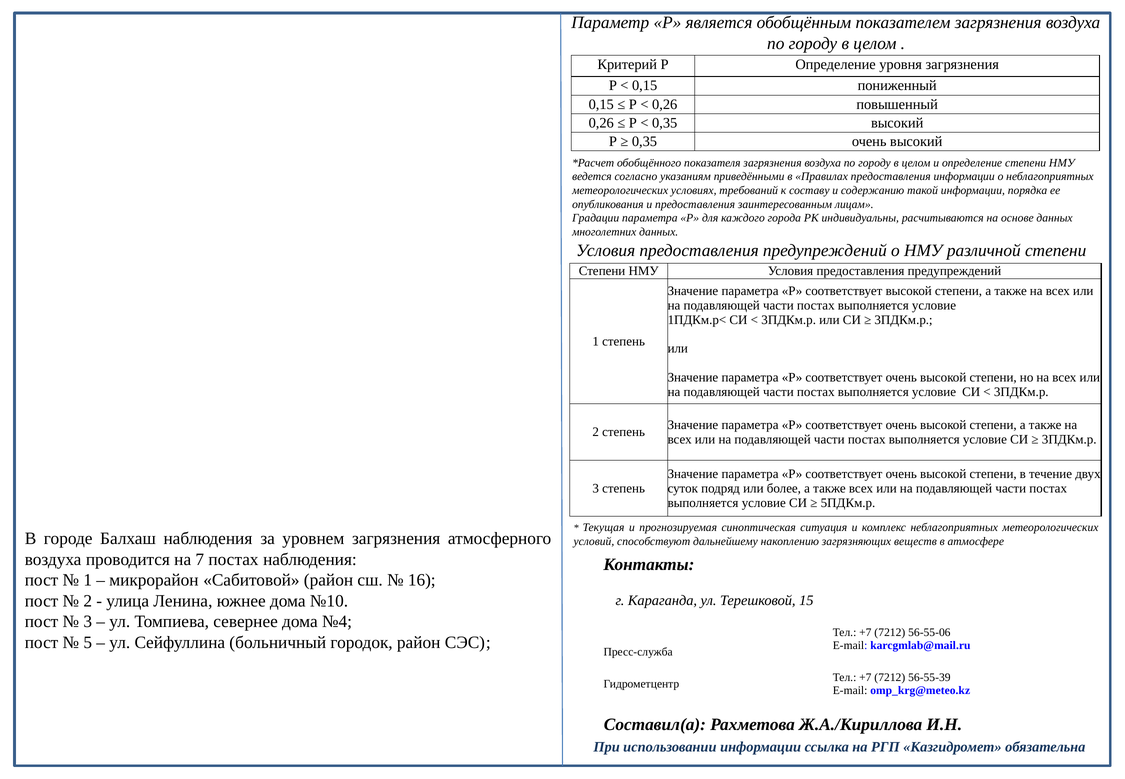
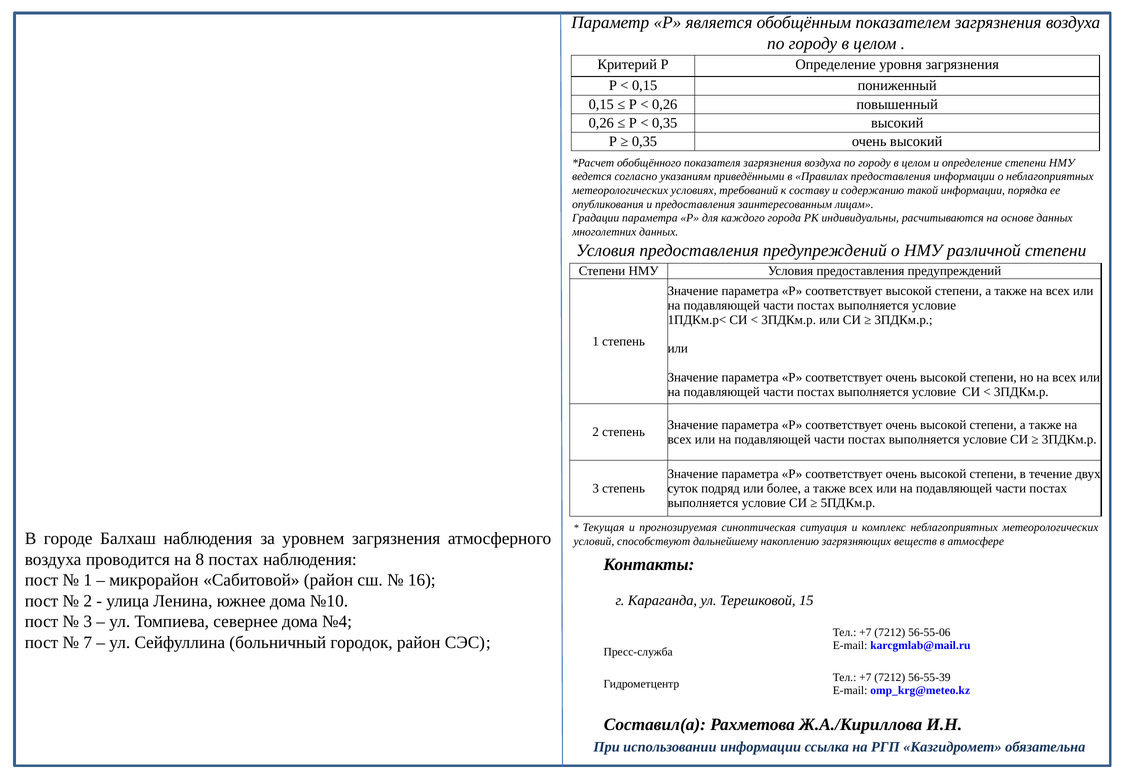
7: 7 -> 8 (200, 559)
5: 5 -> 7 (88, 642)
